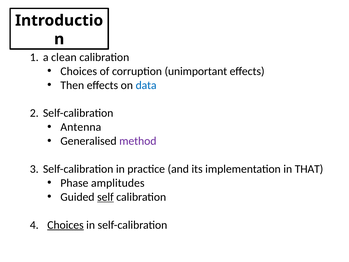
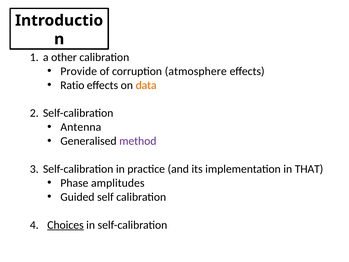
clean: clean -> other (64, 57)
Choices: Choices -> Provide (79, 71)
unimportant: unimportant -> atmosphere (196, 71)
Then: Then -> Ratio (72, 85)
data colour: blue -> orange (146, 85)
self underline: present -> none (105, 197)
